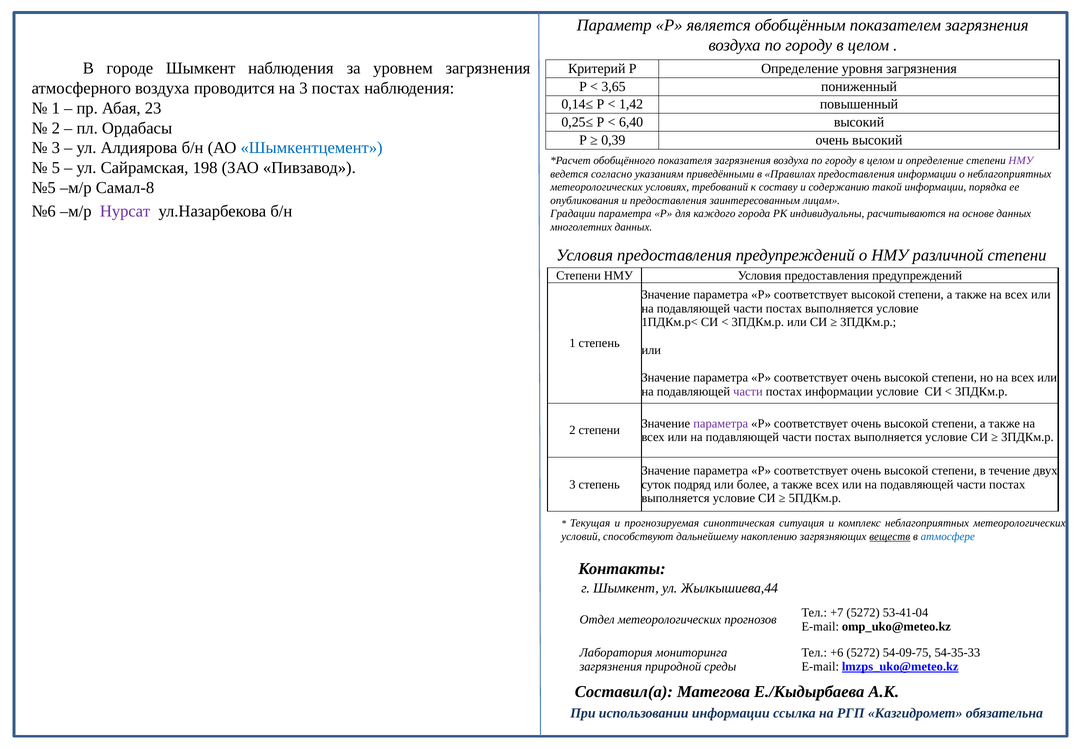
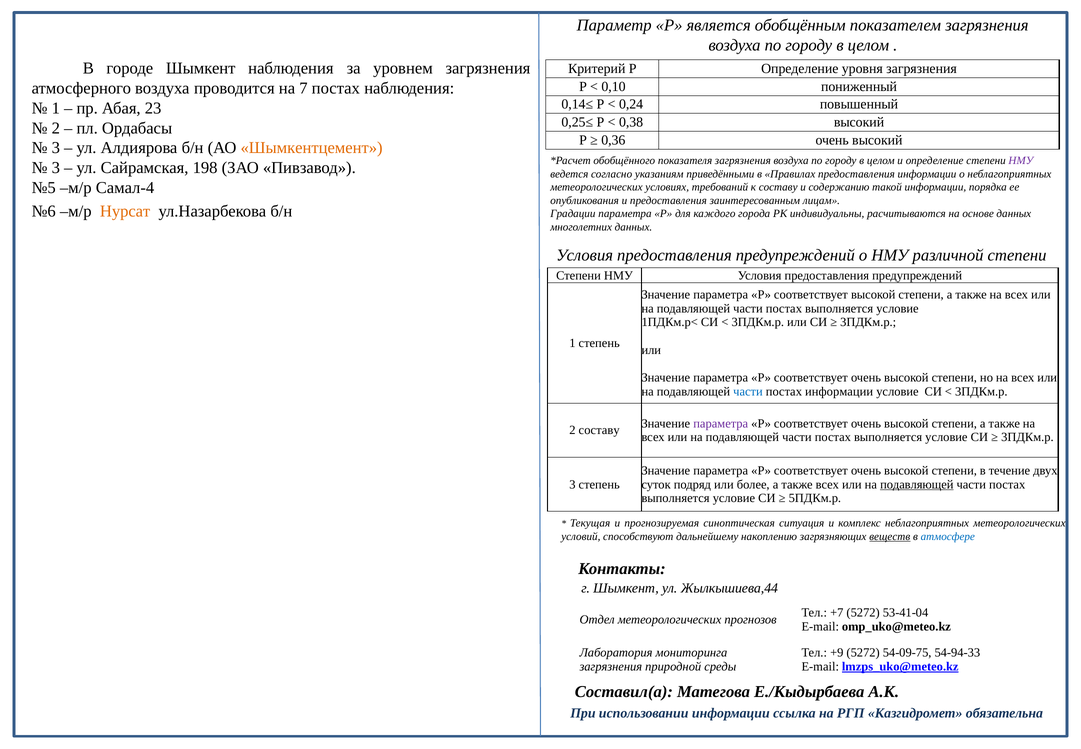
3,65: 3,65 -> 0,10 (614, 86)
на 3: 3 -> 7 (303, 88)
1,42: 1,42 -> 0,24 (631, 104)
6,40: 6,40 -> 0,38 (631, 122)
0,39: 0,39 -> 0,36 (613, 140)
Шымкентцемент colour: blue -> orange (312, 148)
5: 5 -> 3 (56, 168)
Самал-8: Самал-8 -> Самал-4 (125, 188)
Нурсат colour: purple -> orange (125, 211)
части colour: purple -> blue (748, 391)
2 степени: степени -> составу (599, 430)
подавляющей underline: none -> present (917, 484)
+6: +6 -> +9 (837, 652)
54-35-33: 54-35-33 -> 54-94-33 (957, 652)
